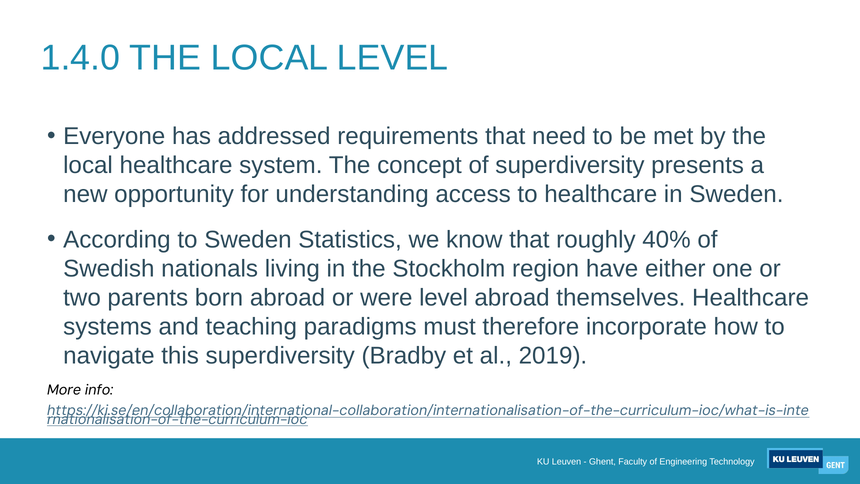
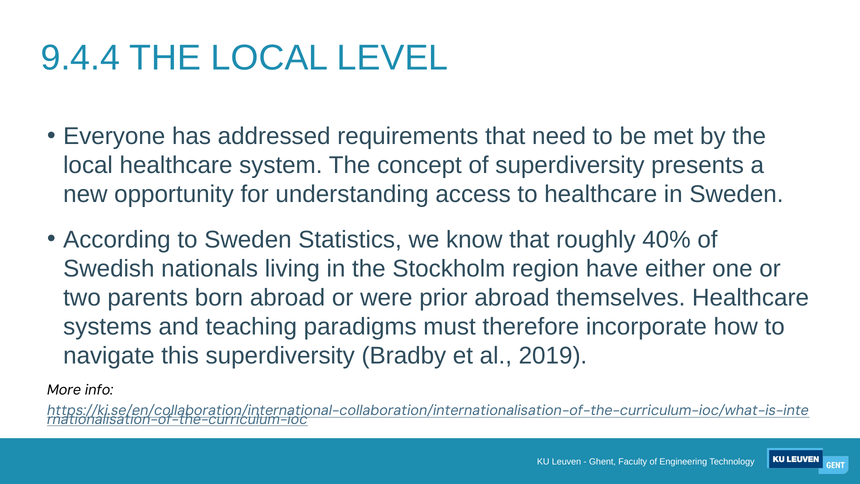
1.4.0: 1.4.0 -> 9.4.4 (80, 58)
were level: level -> prior (443, 298)
